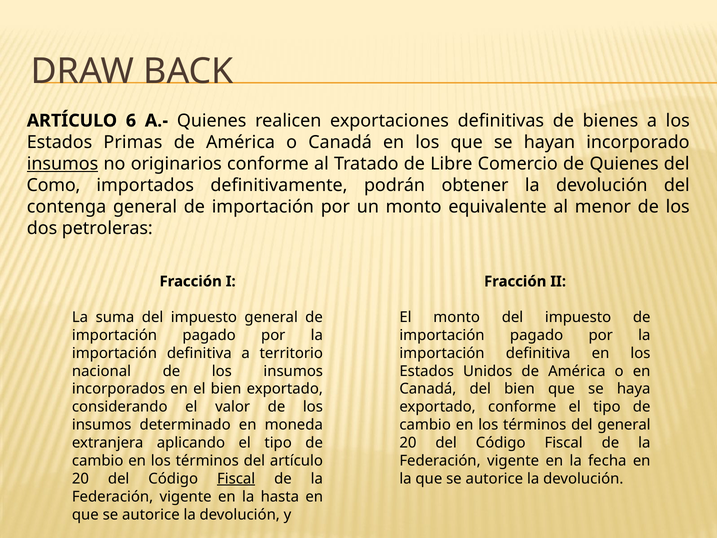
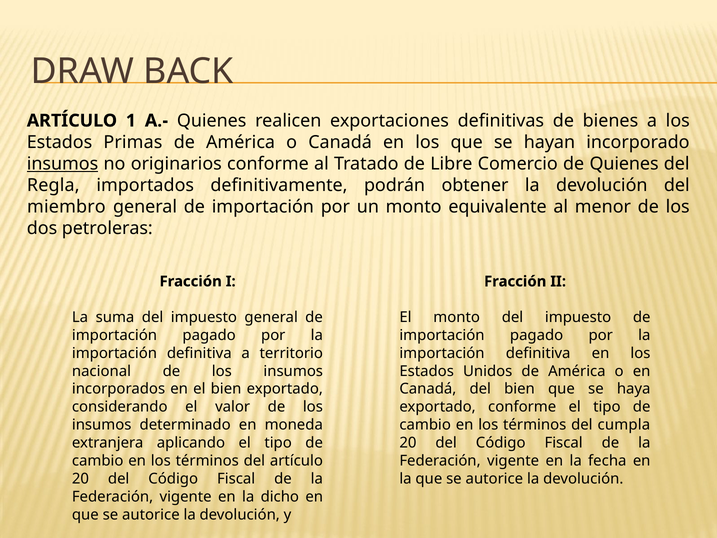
6: 6 -> 1 (131, 121)
Como: Como -> Regla (53, 185)
contenga: contenga -> miembro (66, 207)
del general: general -> cumpla (624, 425)
Fiscal underline: present -> none (236, 478)
hasta: hasta -> dicho (280, 496)
